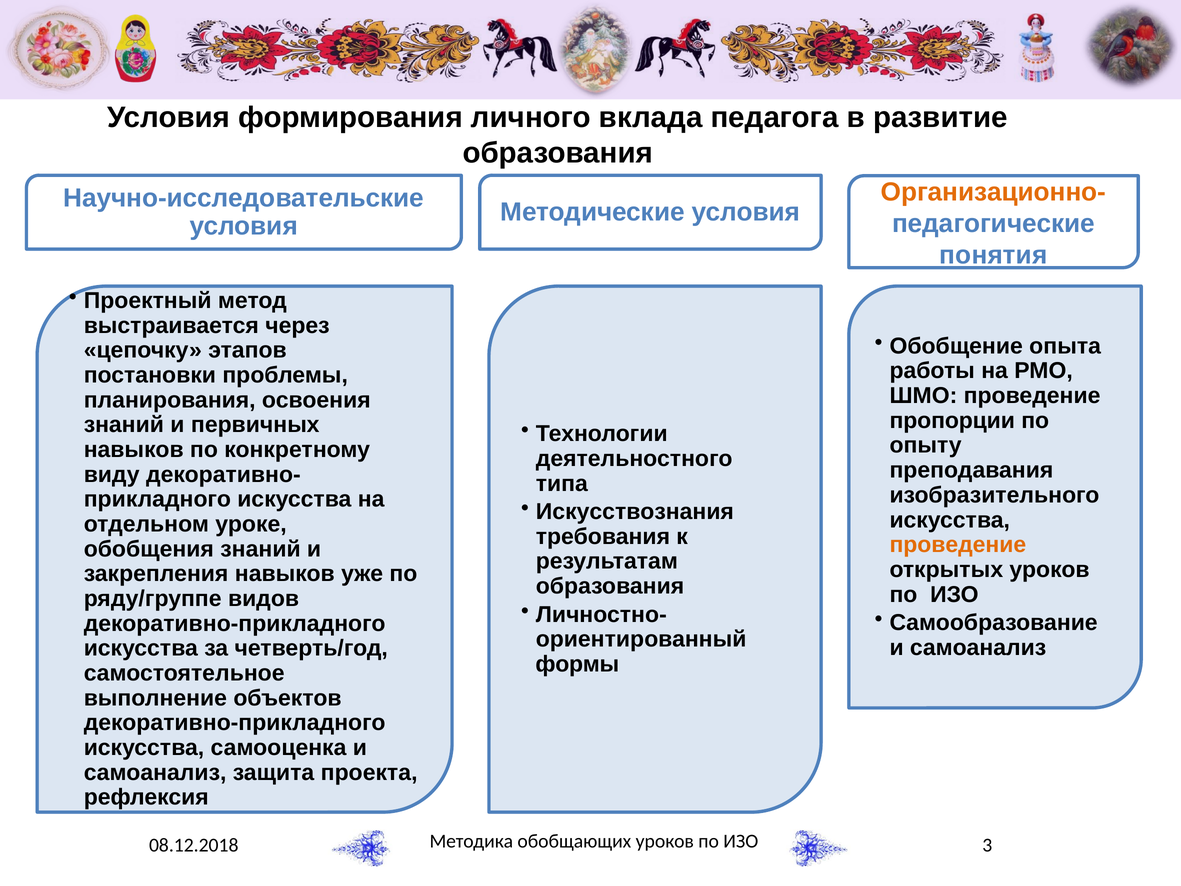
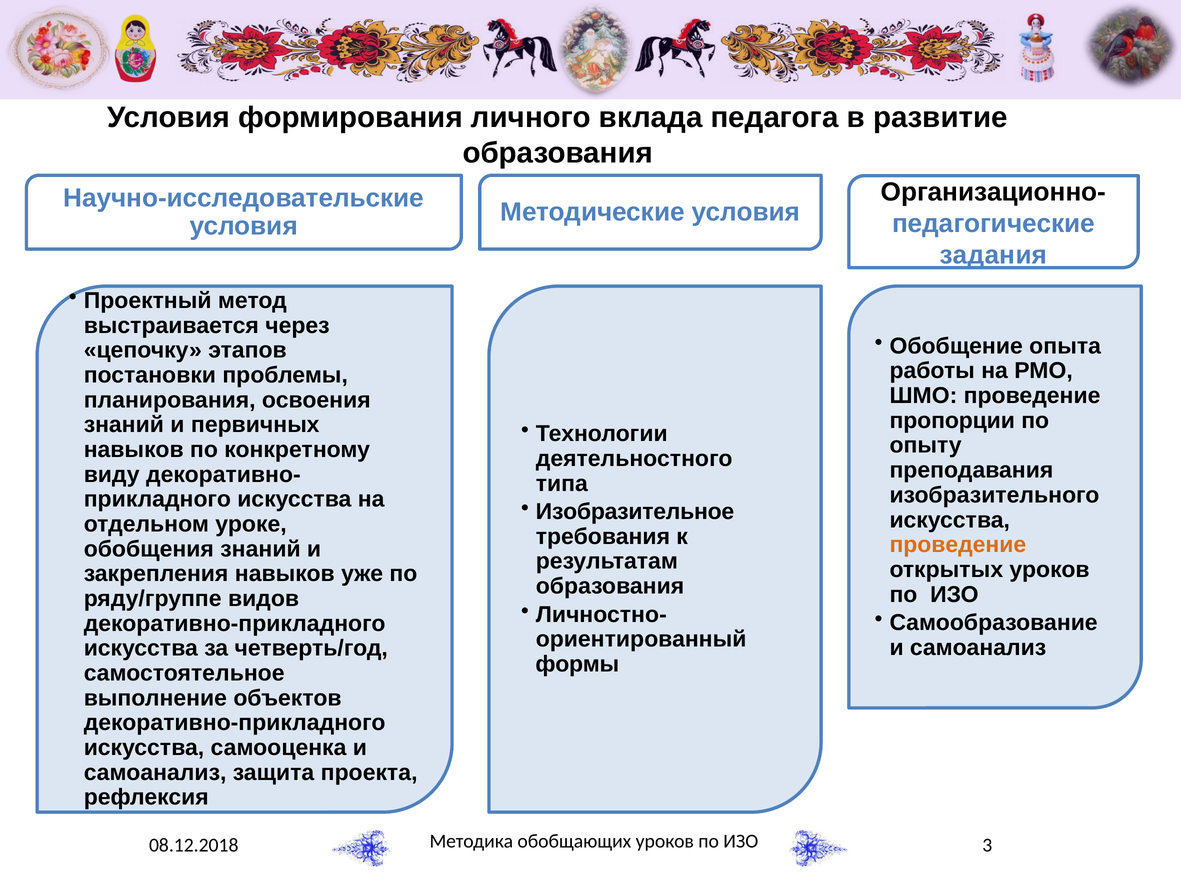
Организационно- colour: orange -> black (993, 192)
понятия: понятия -> задания (993, 255)
Искусствознания: Искусствознания -> Изобразительное (635, 512)
